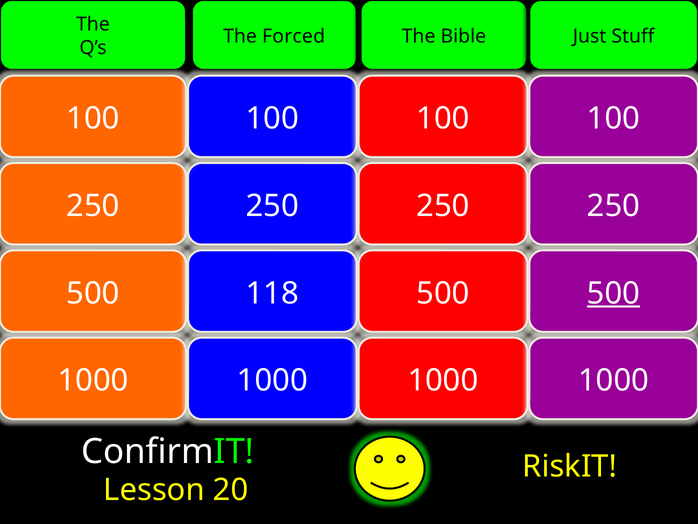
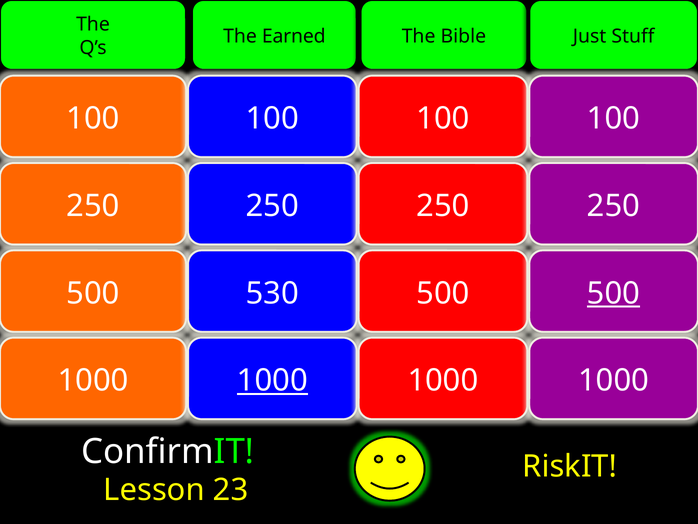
Forced: Forced -> Earned (294, 36)
118: 118 -> 530 (272, 293)
1000 underline: none -> present (272, 380)
20: 20 -> 23 (231, 490)
